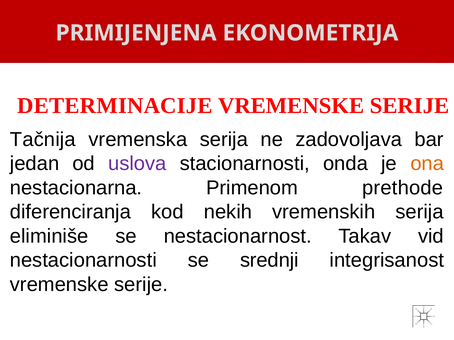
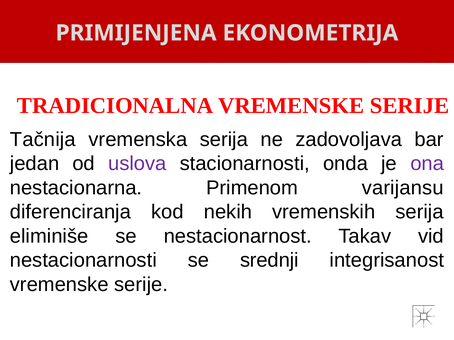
DETERMINACIJE: DETERMINACIJE -> TRADICIONALNA (115, 106)
ona colour: orange -> purple (427, 164)
prethode: prethode -> varijansu (403, 188)
